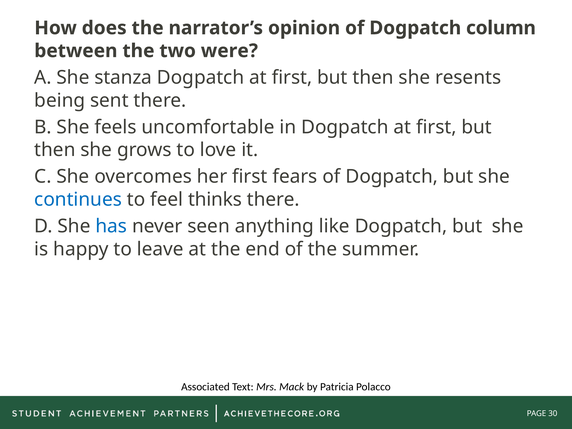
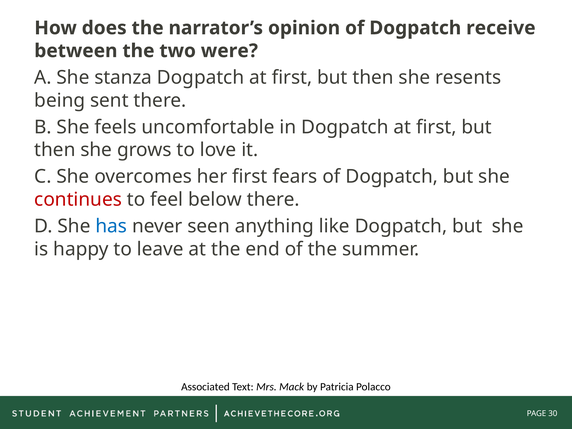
column: column -> receive (501, 28)
continues colour: blue -> red (78, 200)
thinks: thinks -> below (215, 200)
